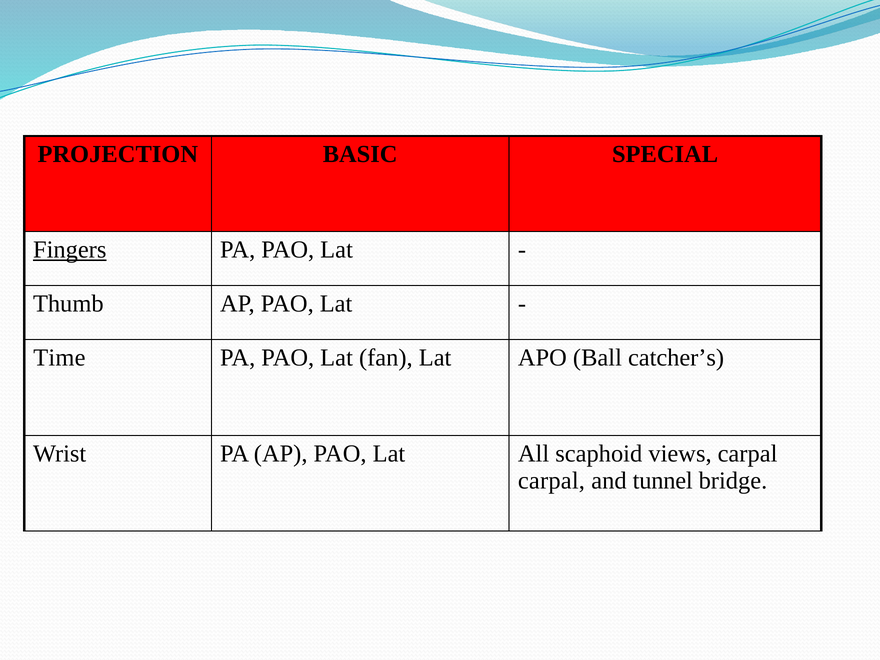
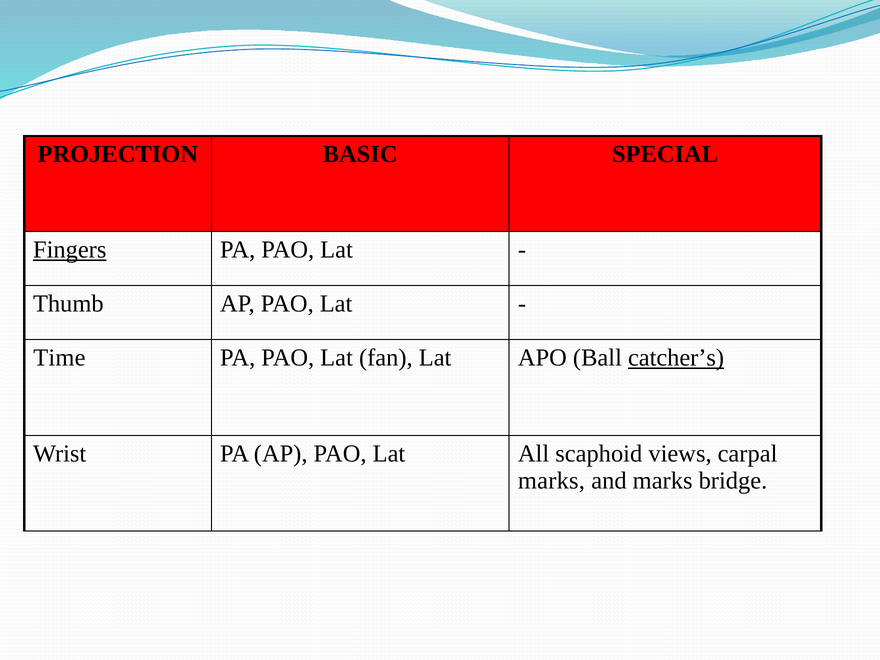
catcher’s underline: none -> present (676, 358)
carpal: carpal -> marks (551, 481)
and tunnel: tunnel -> marks (663, 481)
